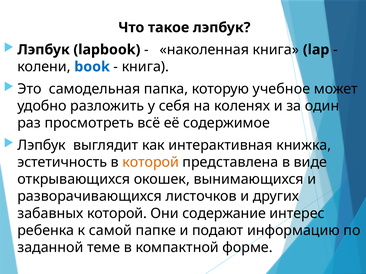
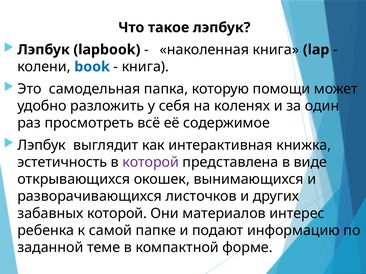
учебное: учебное -> помощи (282, 89)
которой colour: orange -> purple (151, 162)
содержание: содержание -> материалов (224, 214)
